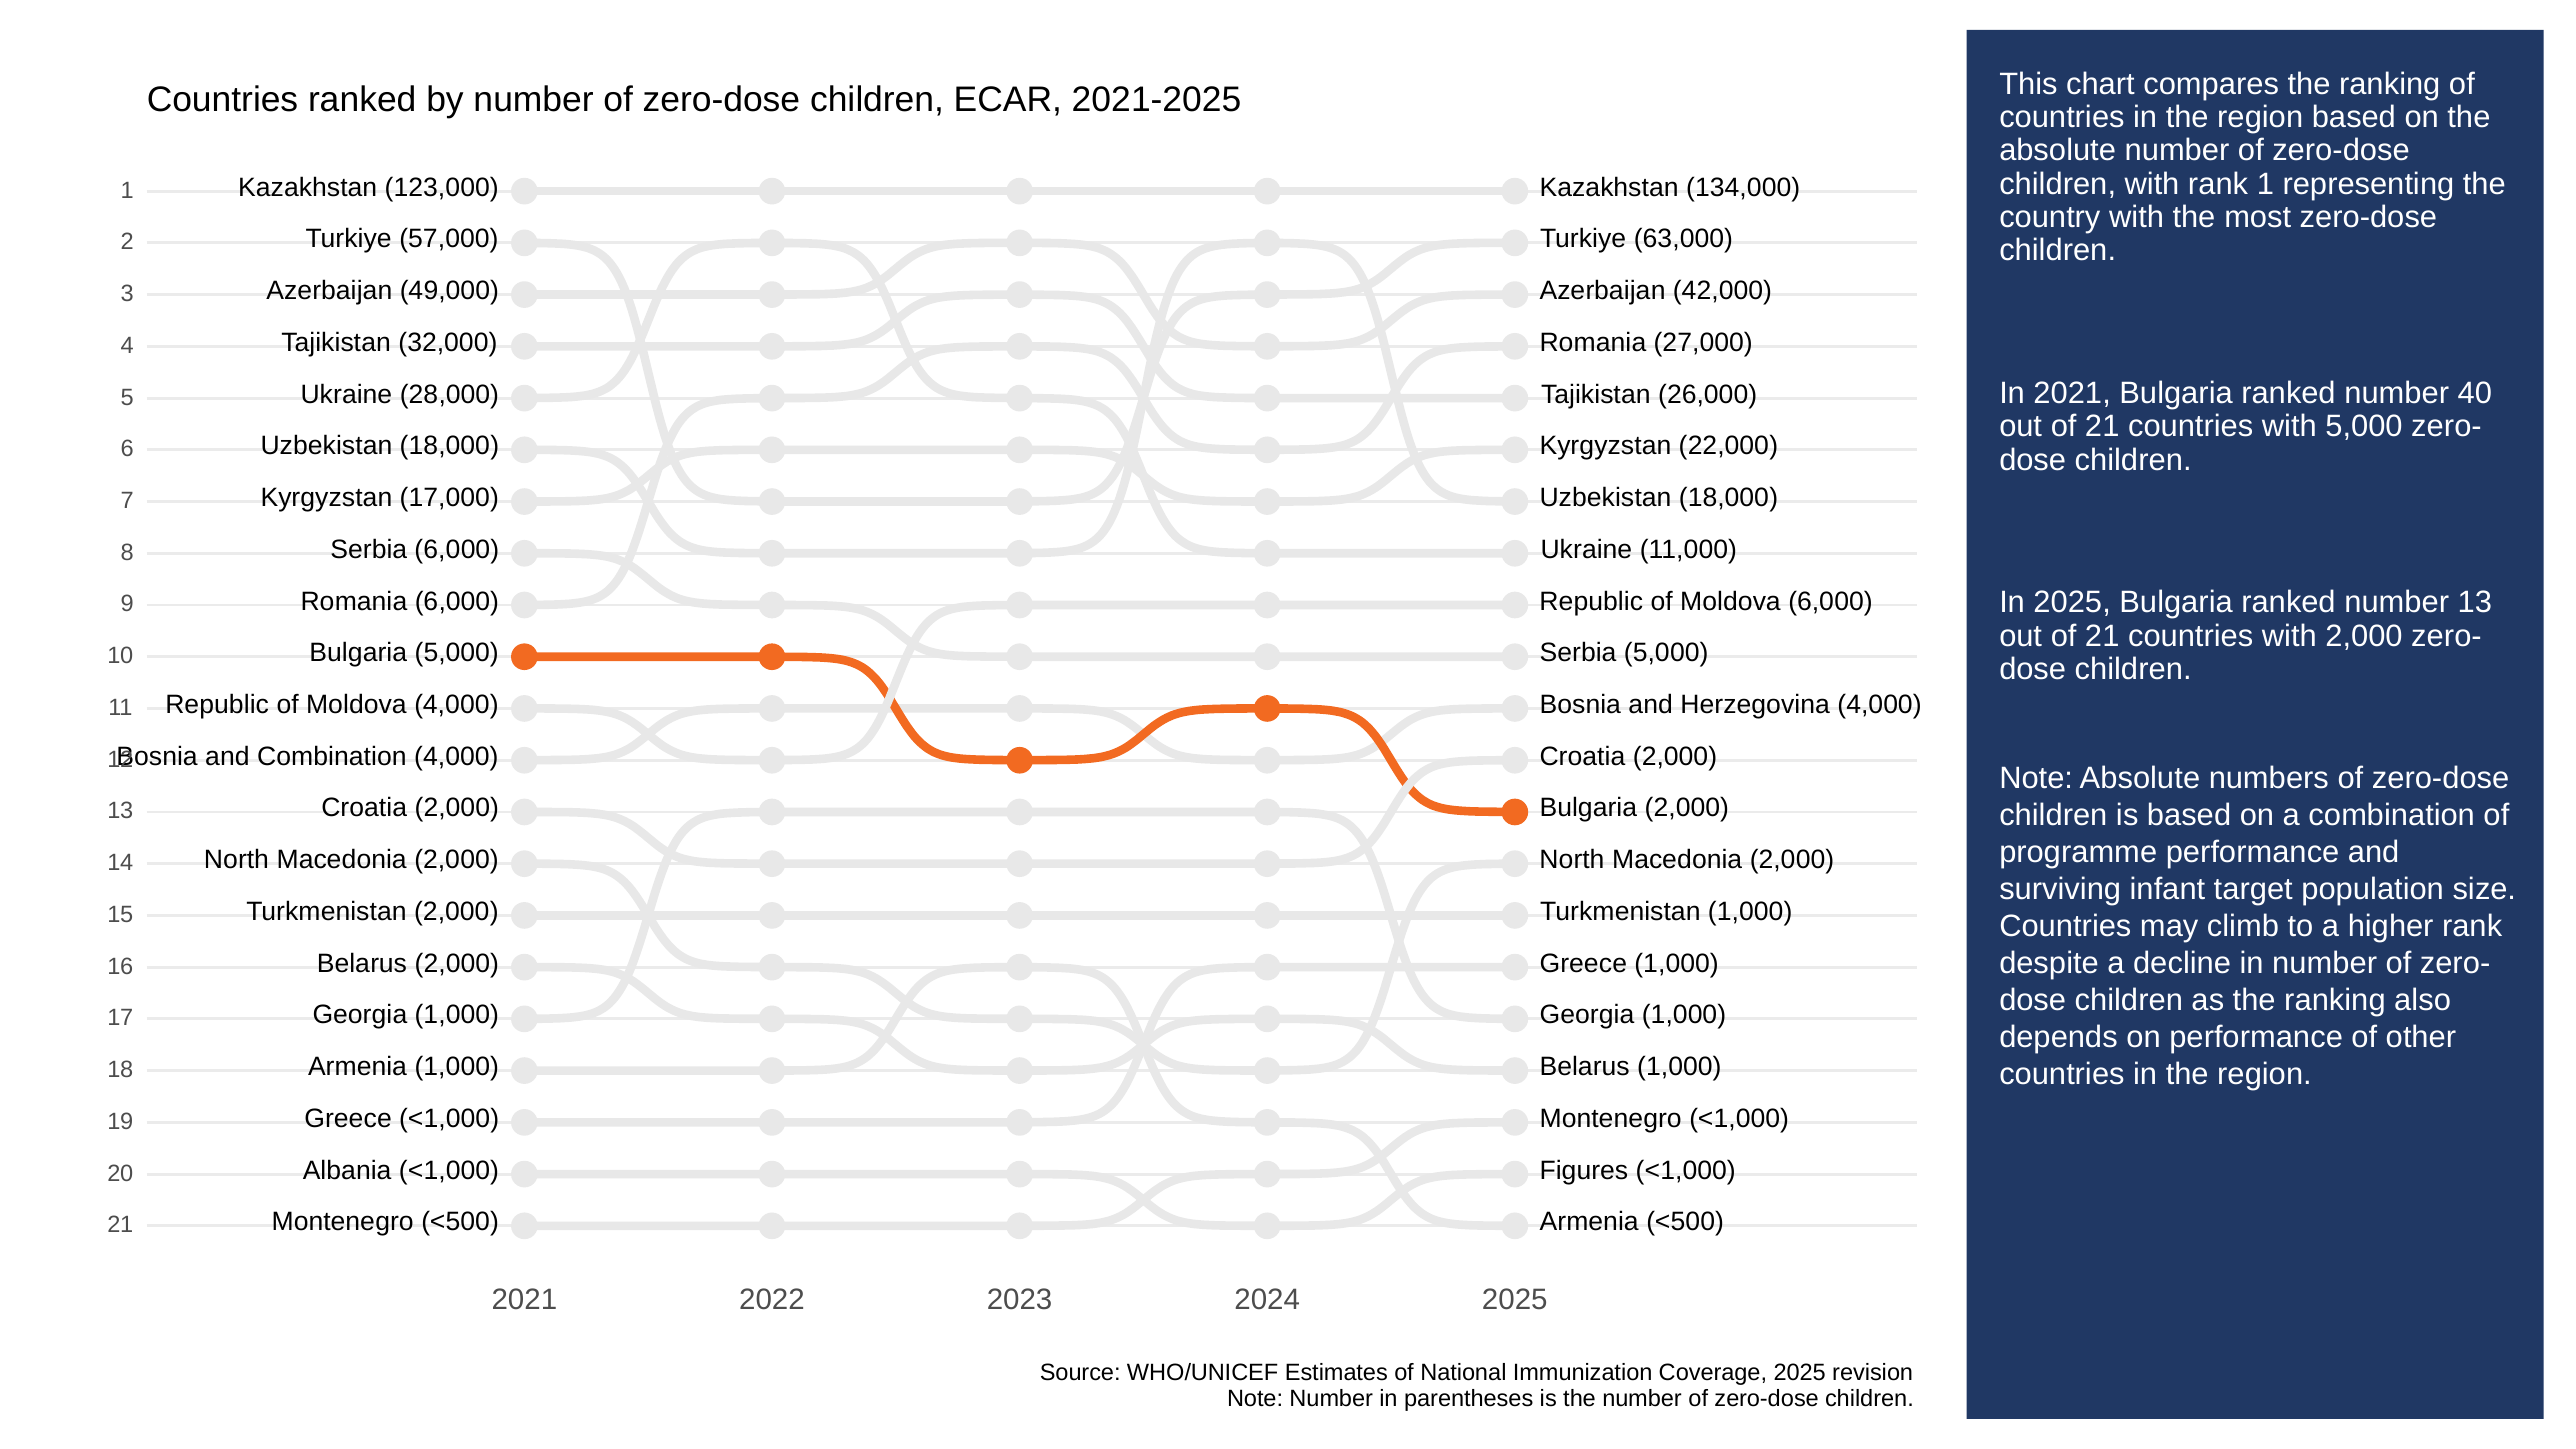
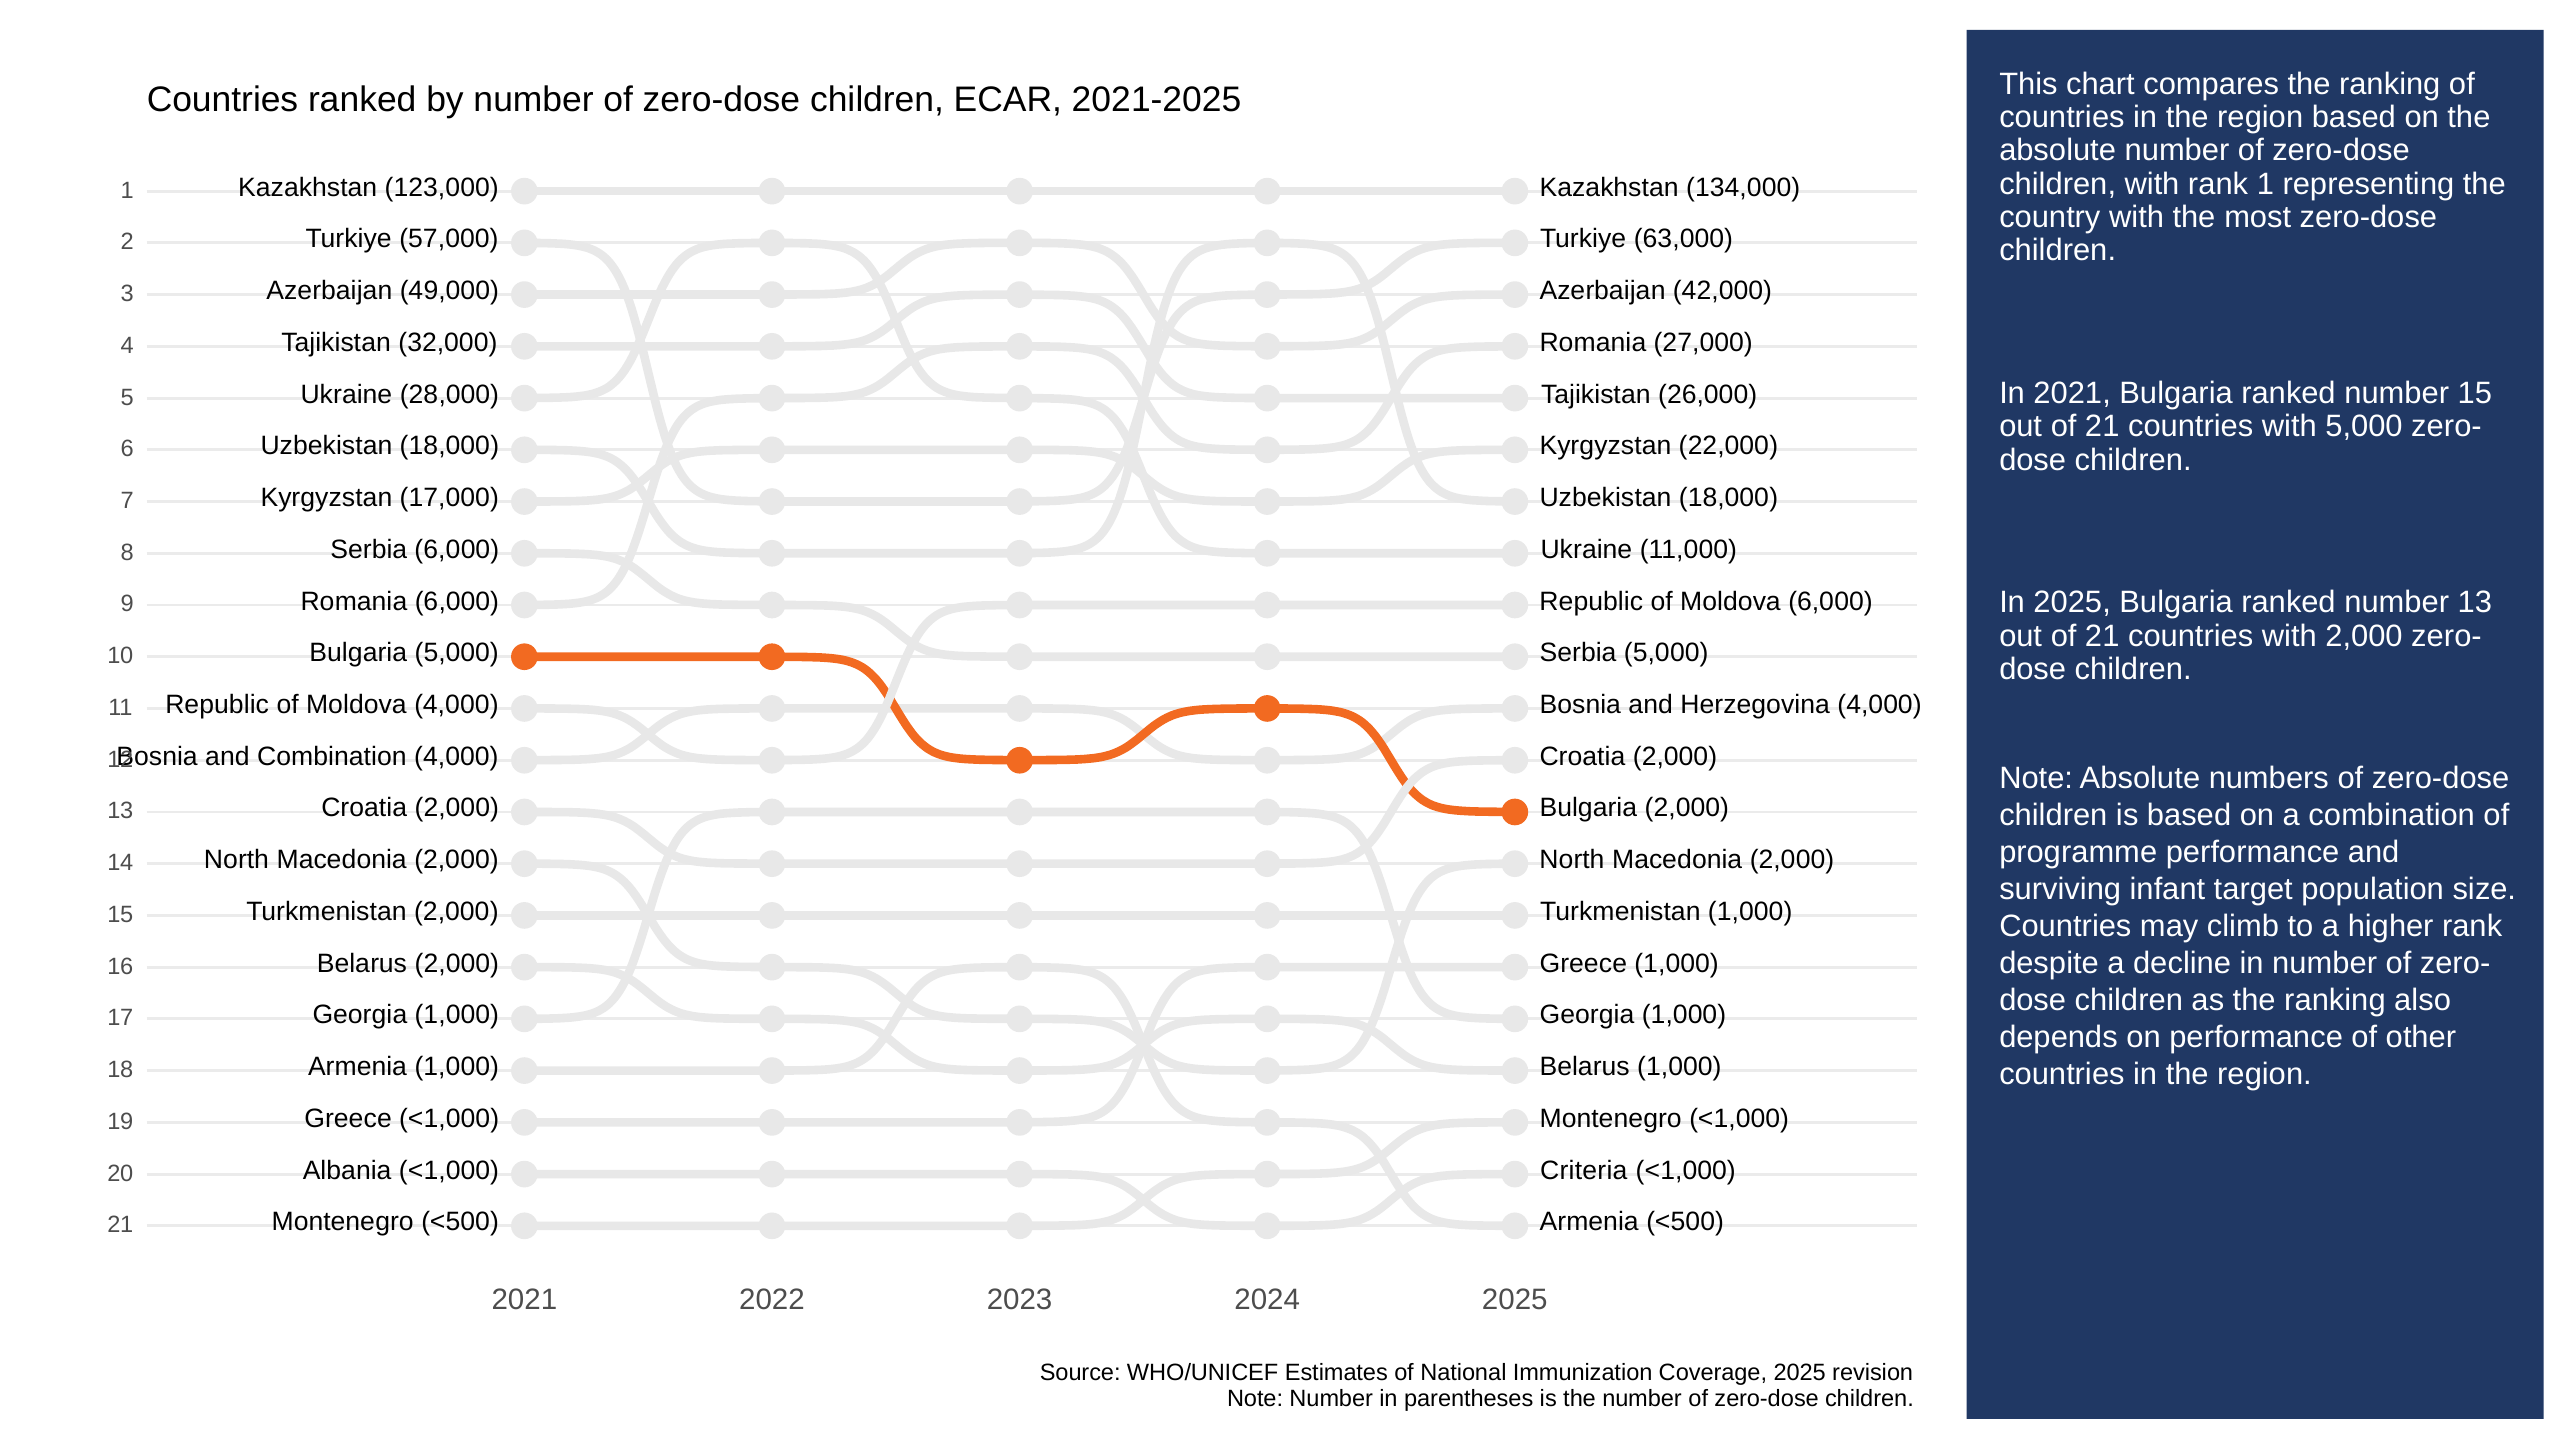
number 40: 40 -> 15 (2475, 393)
Figures: Figures -> Criteria (1584, 1170)
